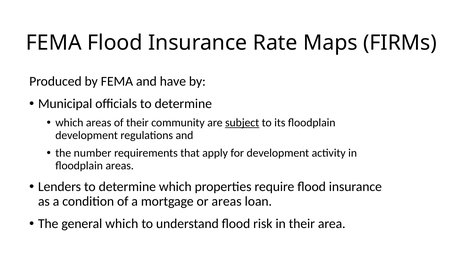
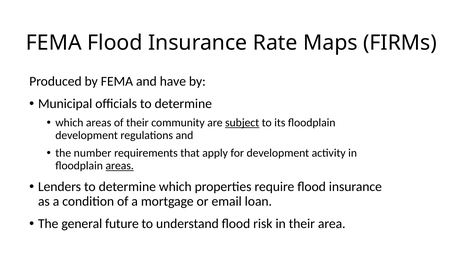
areas underline: none -> present (120, 166)
or areas: areas -> email (227, 201)
general which: which -> future (122, 224)
